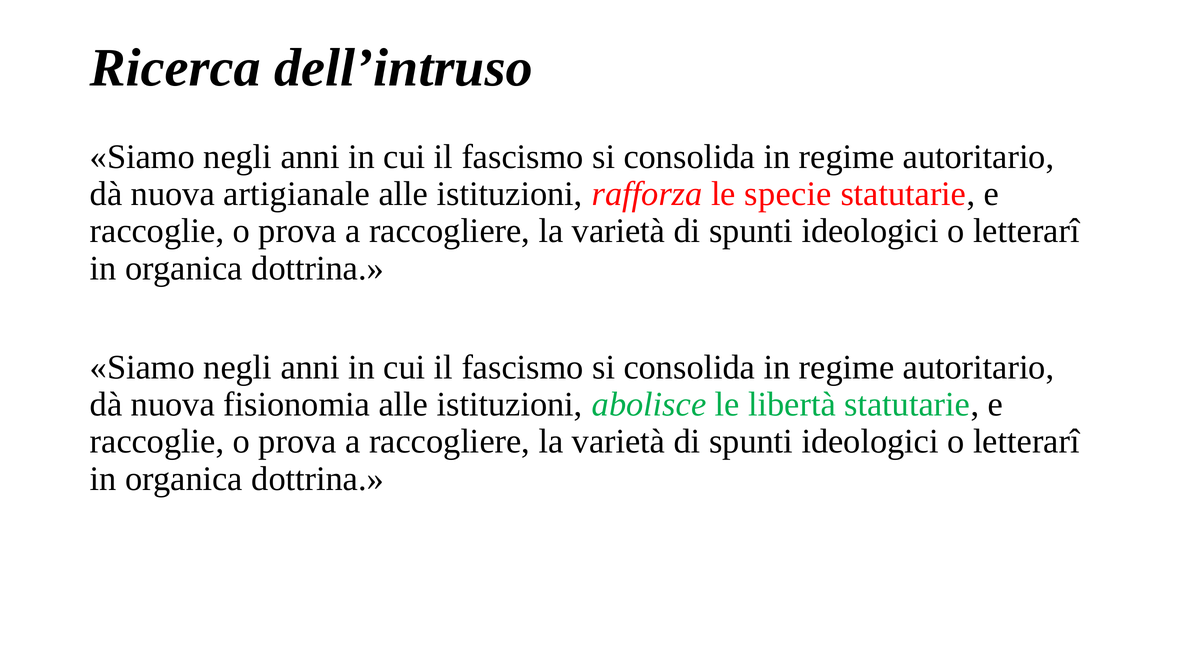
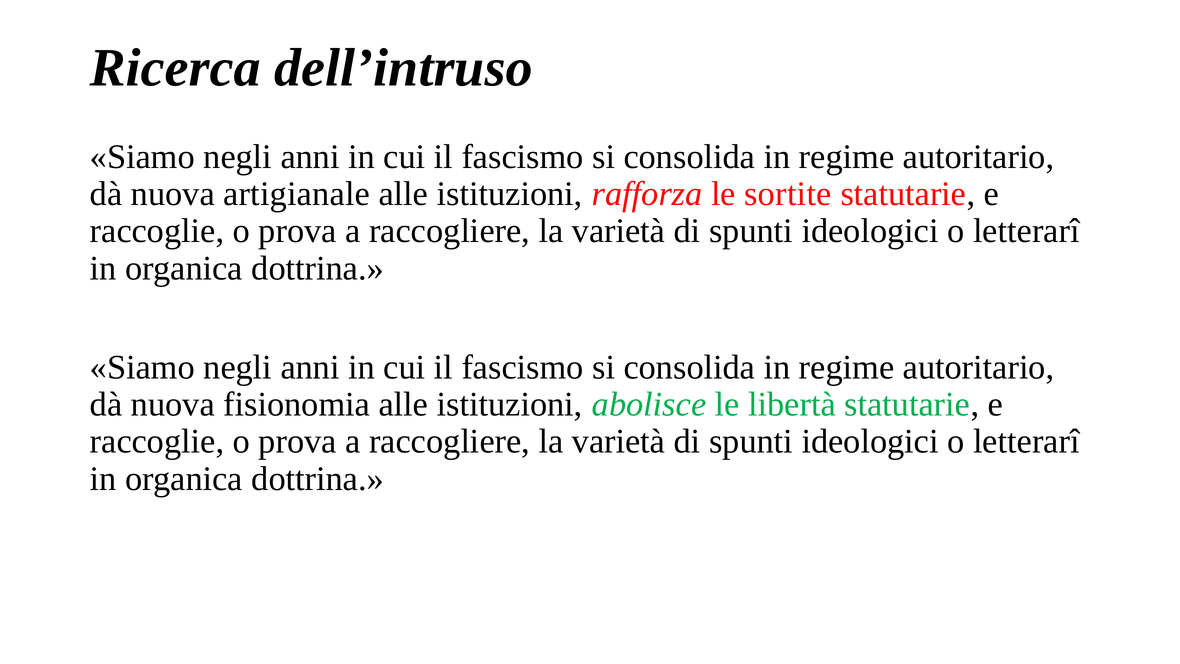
specie: specie -> sortite (788, 194)
